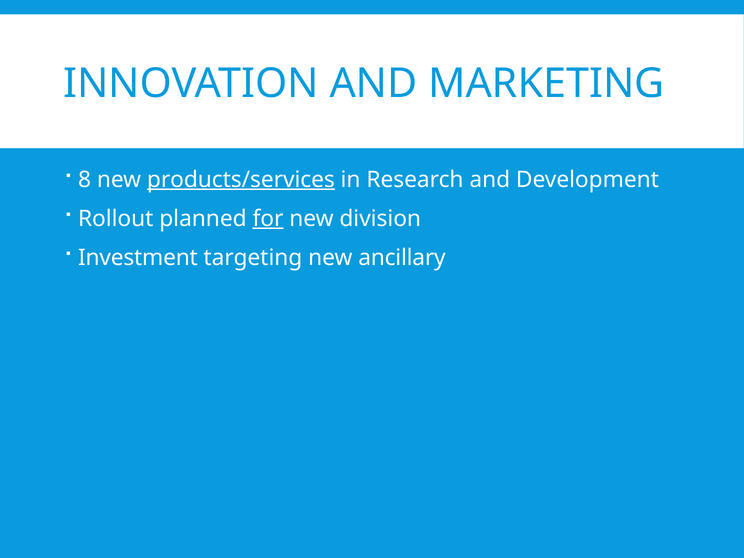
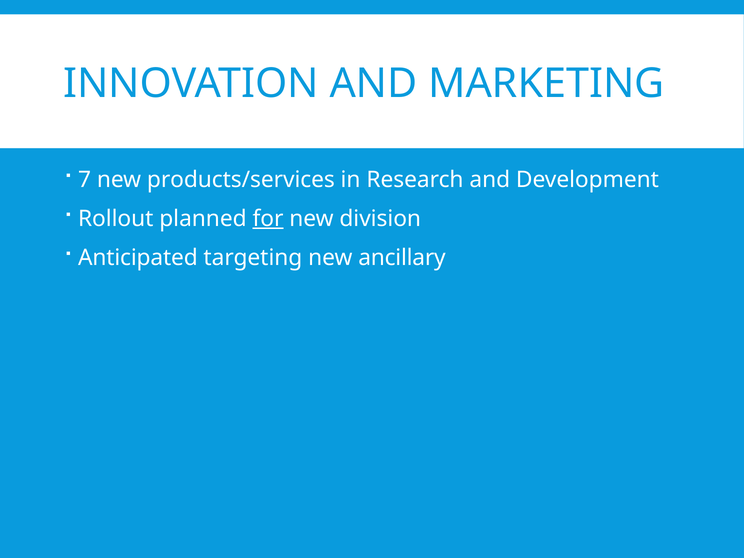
8: 8 -> 7 (85, 180)
products/services underline: present -> none (241, 180)
Investment: Investment -> Anticipated (138, 258)
